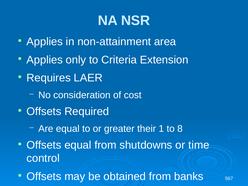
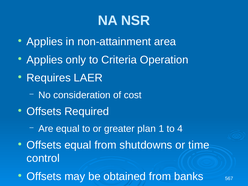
Extension: Extension -> Operation (164, 60)
their: their -> plan (147, 129)
8: 8 -> 4 (180, 129)
